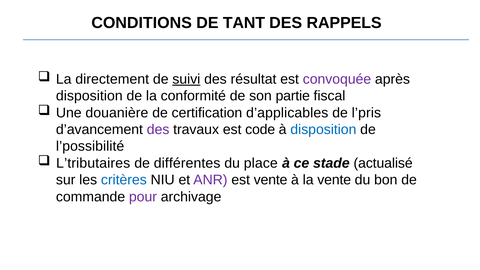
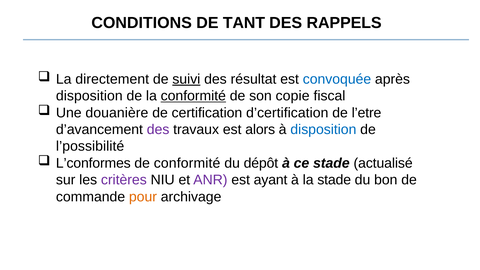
convoquée colour: purple -> blue (337, 79)
conformité underline: none -> present (193, 96)
partie: partie -> copie (293, 96)
d’applicables: d’applicables -> d’certification (287, 113)
l’pris: l’pris -> l’etre (367, 113)
code: code -> alors (260, 130)
L’tributaires: L’tributaires -> L’conformes (93, 163)
de différentes: différentes -> conformité (187, 163)
place: place -> dépôt (261, 163)
critères colour: blue -> purple (124, 180)
est vente: vente -> ayant (271, 180)
la vente: vente -> stade (334, 180)
pour colour: purple -> orange (143, 197)
